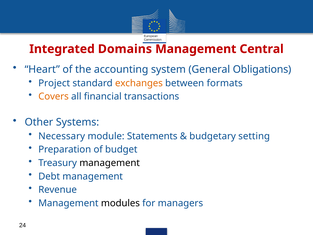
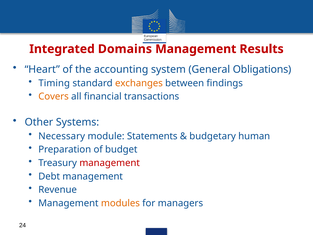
Central: Central -> Results (262, 49)
Project: Project -> Timing (54, 83)
formats: formats -> findings (225, 83)
setting: setting -> human (254, 136)
management colour: black -> red (110, 163)
modules colour: black -> orange (120, 203)
